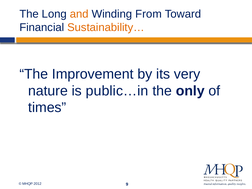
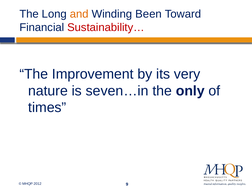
From: From -> Been (149, 14)
Sustainability… colour: orange -> red (106, 27)
public…in: public…in -> seven…in (117, 91)
